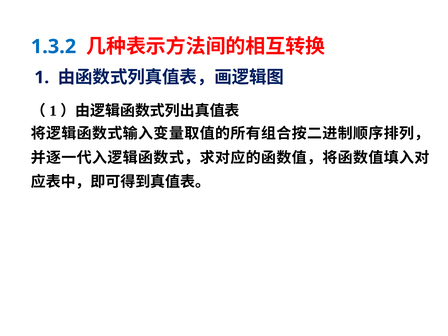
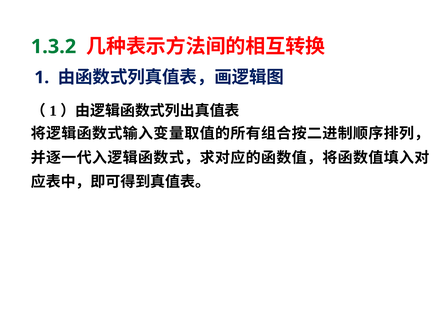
1.3.2 colour: blue -> green (54, 47)
